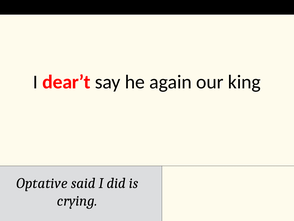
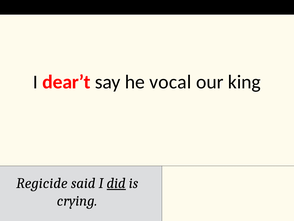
again: again -> vocal (170, 82)
Optative: Optative -> Regicide (42, 183)
did underline: none -> present (116, 183)
